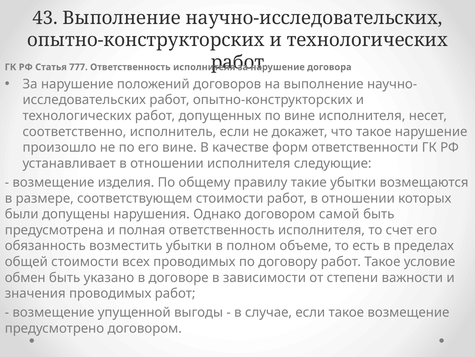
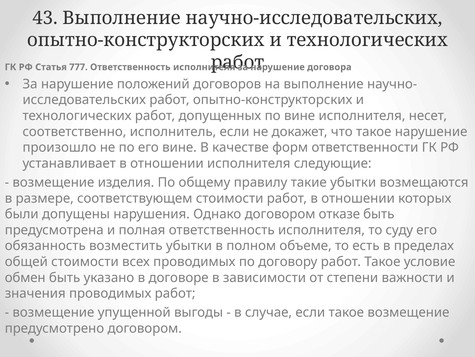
самой: самой -> отказе (339, 214)
счет: счет -> суду (399, 230)
